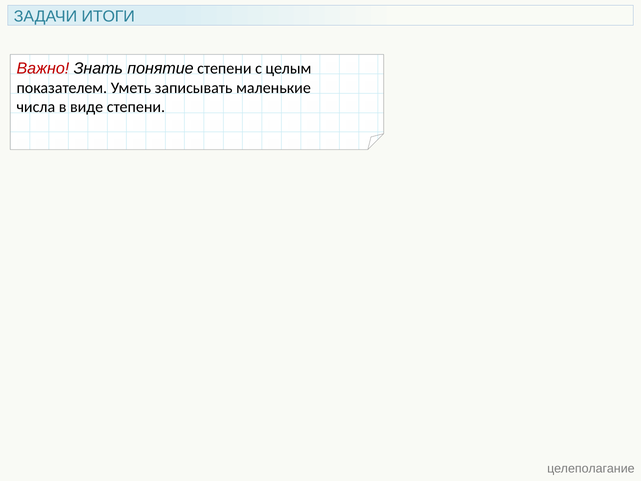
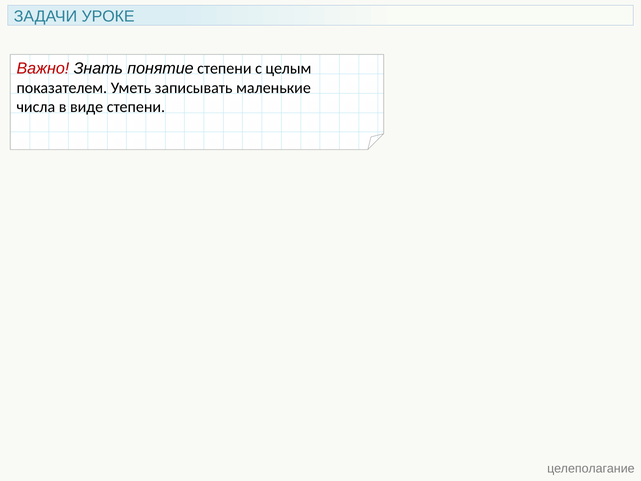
ИТОГИ: ИТОГИ -> УРОКЕ (108, 16)
